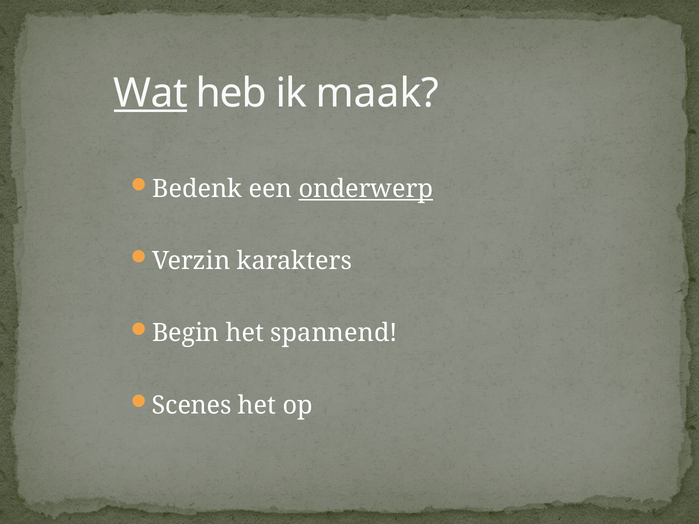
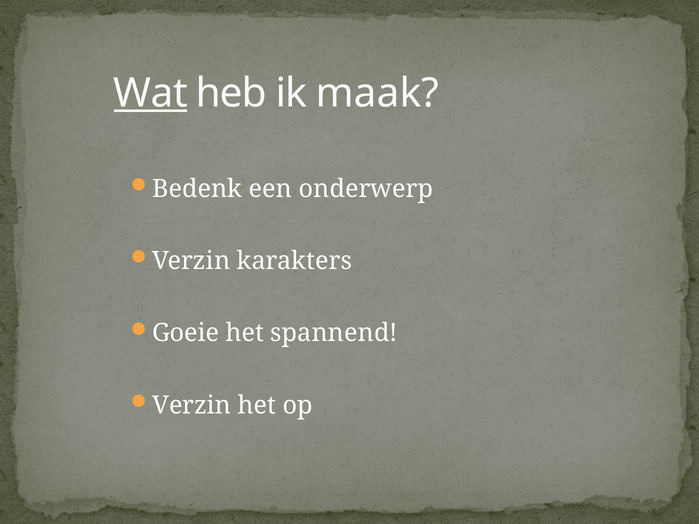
onderwerp underline: present -> none (366, 189)
Begin: Begin -> Goeie (186, 333)
Scenes: Scenes -> Verzin (192, 406)
